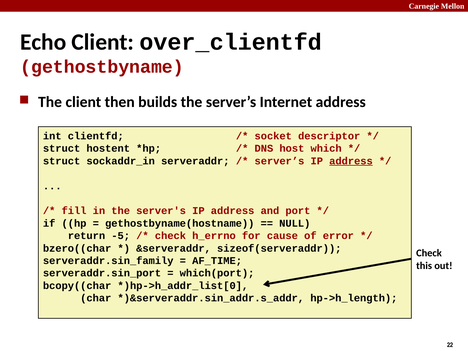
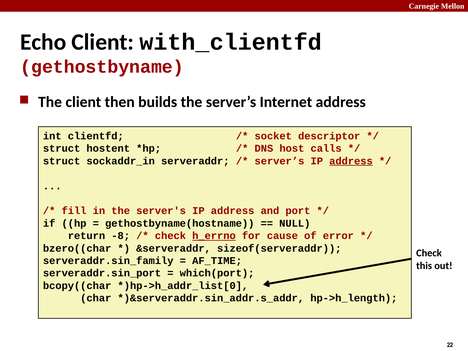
over_clientfd: over_clientfd -> with_clientfd (231, 42)
which: which -> calls (326, 148)
-5: -5 -> -8 (121, 236)
h_errno underline: none -> present (214, 236)
